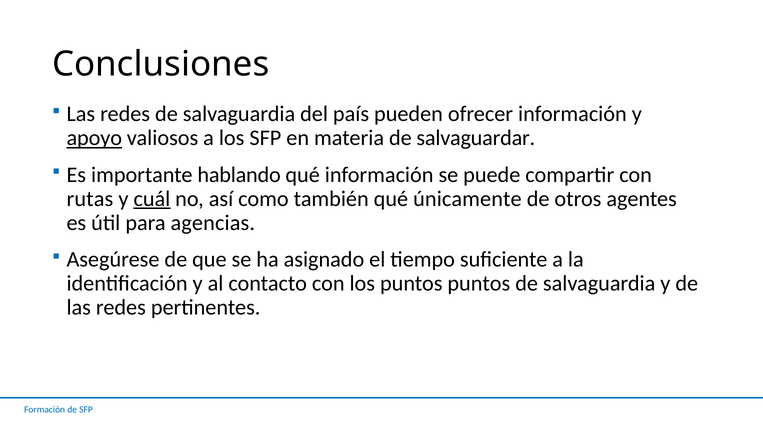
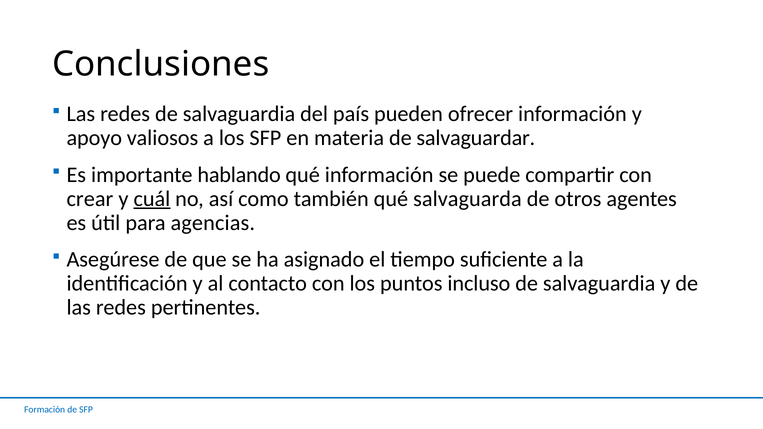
apoyo underline: present -> none (94, 138)
rutas: rutas -> crear (90, 199)
únicamente: únicamente -> salvaguarda (467, 199)
puntos puntos: puntos -> incluso (479, 284)
